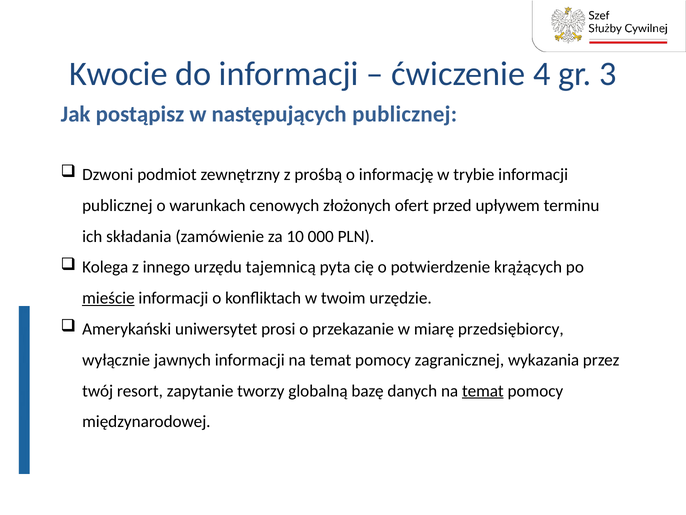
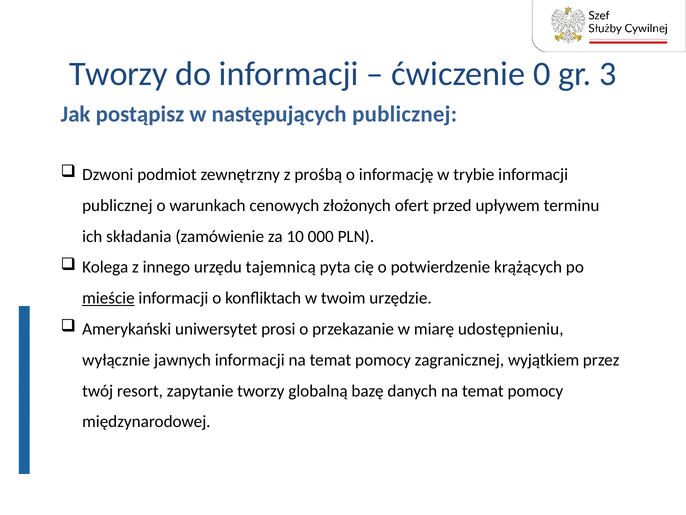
Kwocie: Kwocie -> Tworzy (118, 74)
4: 4 -> 0 (542, 74)
przedsiębiorcy: przedsiębiorcy -> udostępnieniu (511, 329)
wykazania: wykazania -> wyjątkiem (544, 360)
temat underline: present -> none (483, 390)
